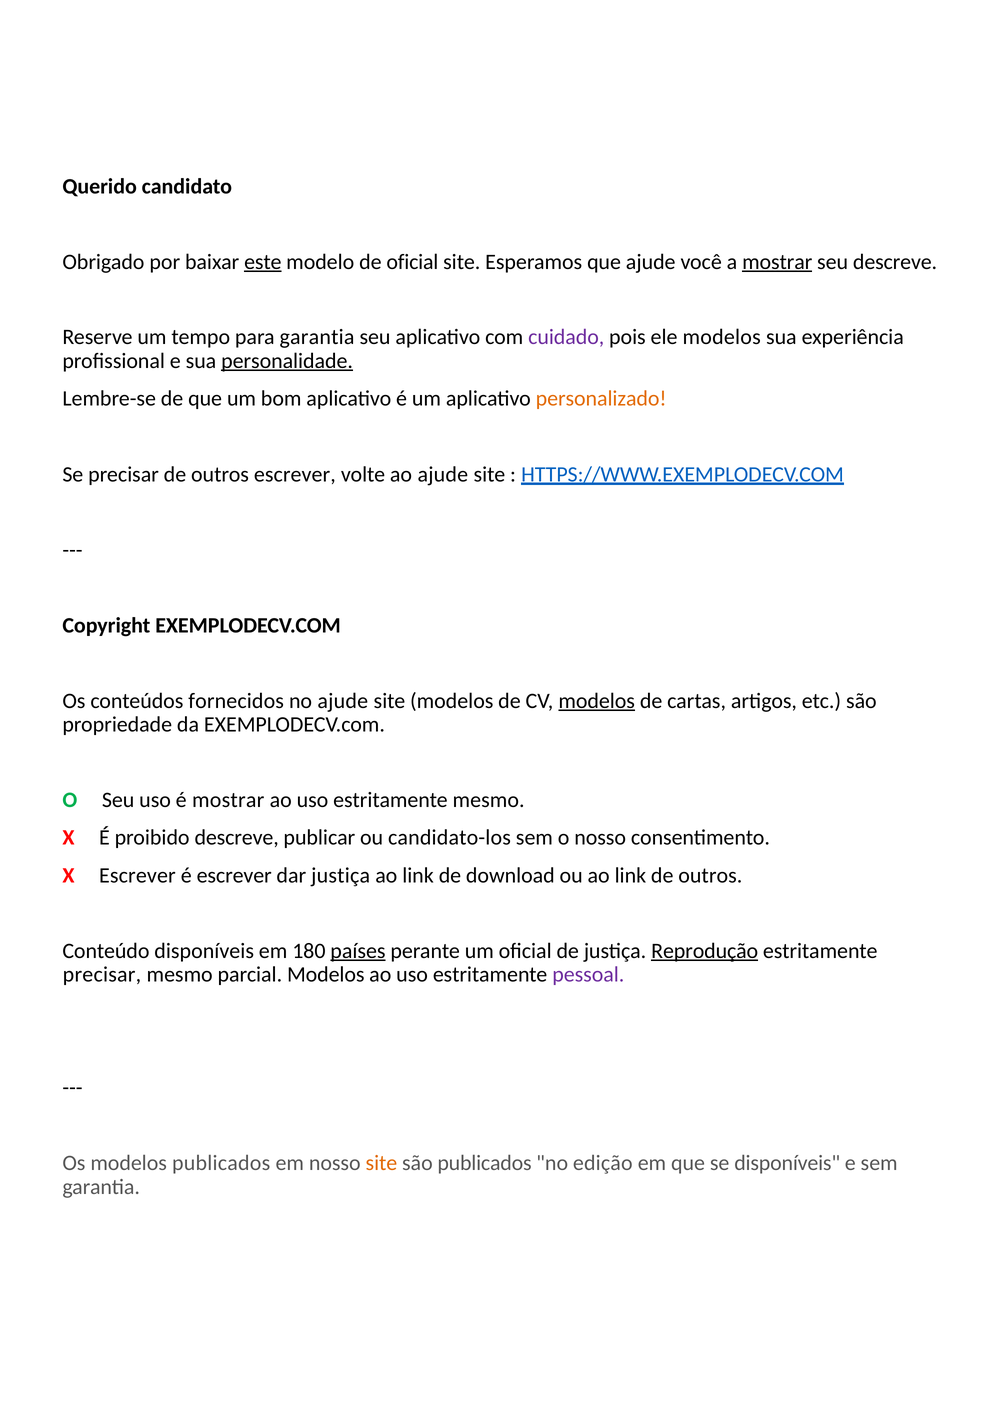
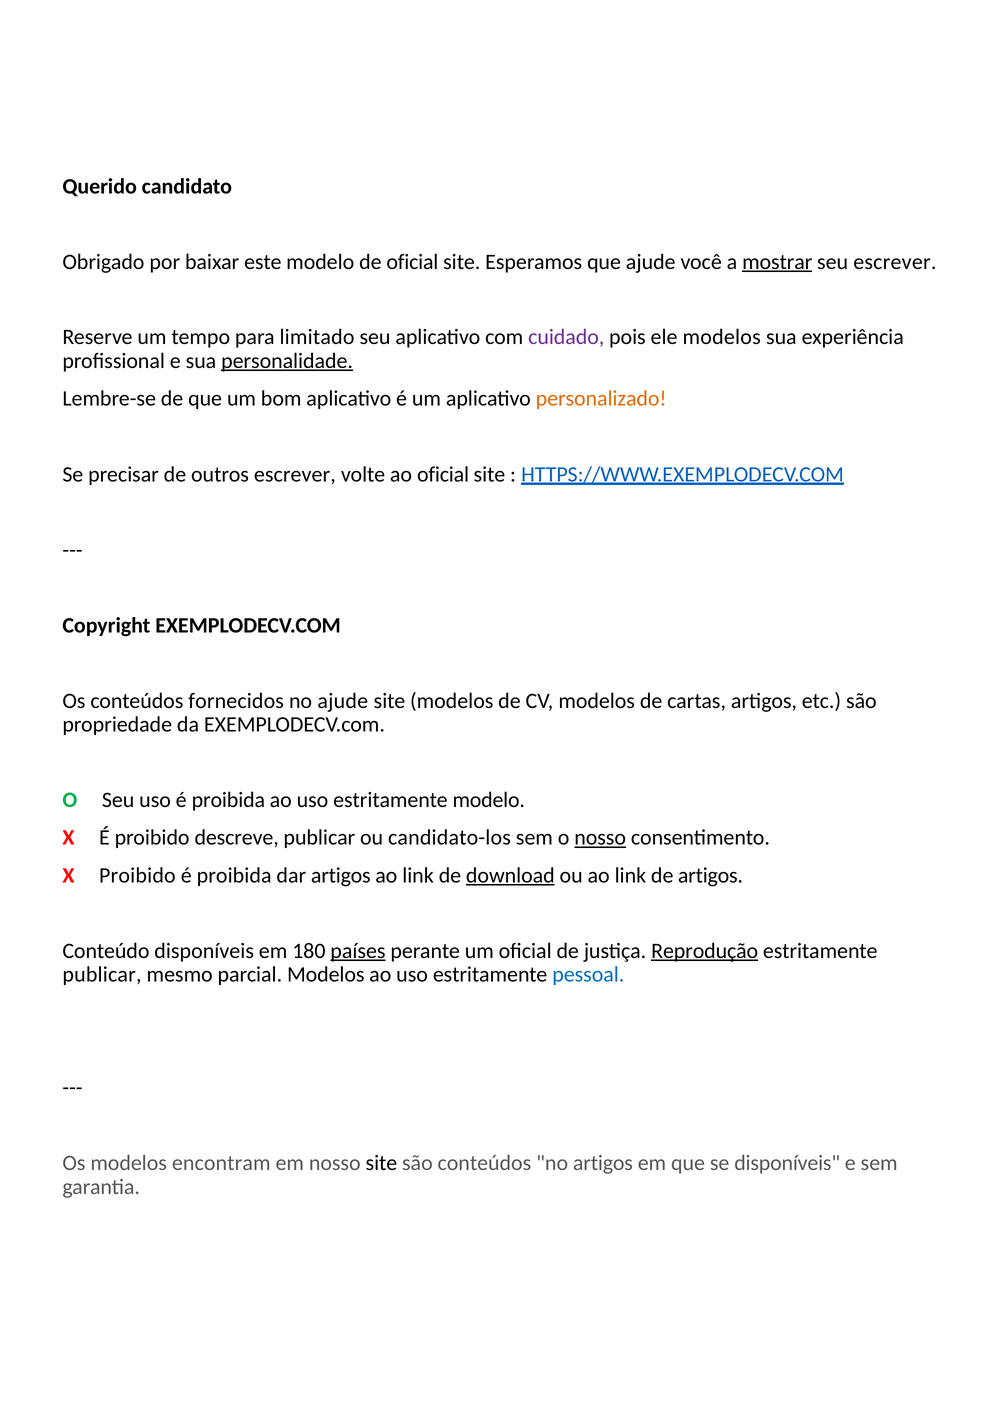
este underline: present -> none (263, 262)
seu descreve: descreve -> escrever (895, 262)
para garantia: garantia -> limitado (317, 337)
ao ajude: ajude -> oficial (443, 474)
modelos underline: present -> none (597, 701)
uso é mostrar: mostrar -> proibida (228, 800)
estritamente mesmo: mesmo -> modelo (489, 800)
nosso underline: none -> present (600, 838)
X Escrever: Escrever -> Proibido (137, 875)
escrever: escrever -> proibida (234, 875)
dar justiça: justiça -> artigos (341, 875)
download underline: none -> present (510, 875)
link de outros: outros -> artigos (710, 875)
precisar: precisar -> publicar (102, 974)
pessoal colour: purple -> blue (588, 974)
modelos publicados: publicados -> encontram (221, 1163)
site colour: orange -> black (381, 1163)
são publicados: publicados -> conteúdos (484, 1163)
no edição: edição -> artigos (603, 1163)
